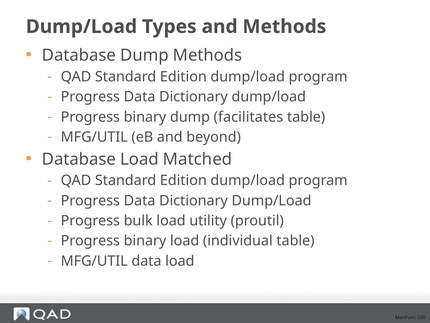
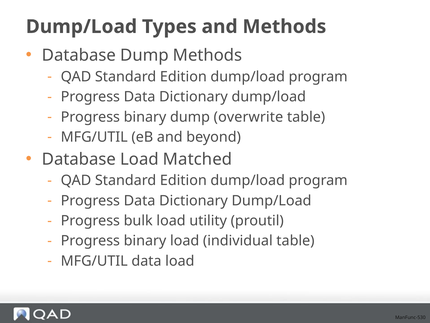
facilitates: facilitates -> overwrite (248, 117)
